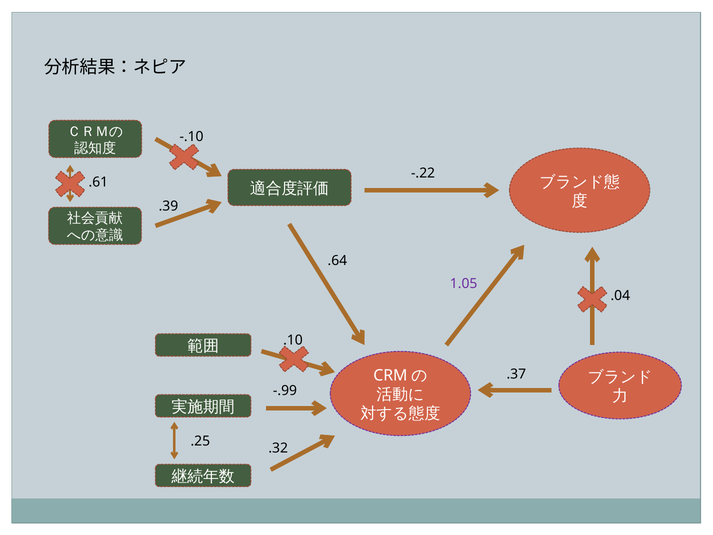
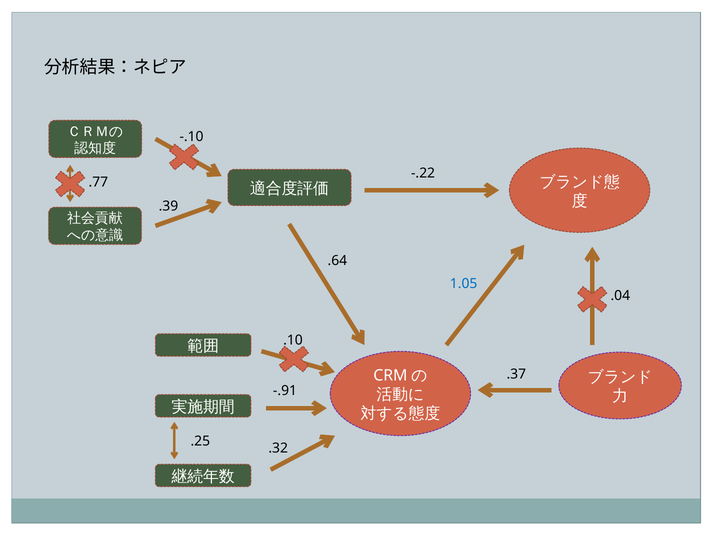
.61: .61 -> .77 (98, 182)
1.05 colour: purple -> blue (464, 284)
-.99: -.99 -> -.91 (285, 391)
